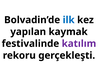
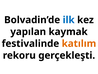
katılım colour: purple -> orange (79, 43)
